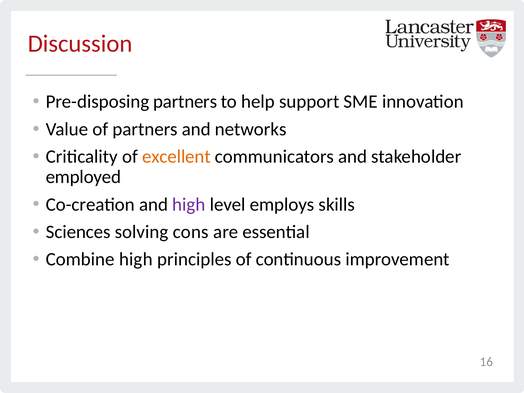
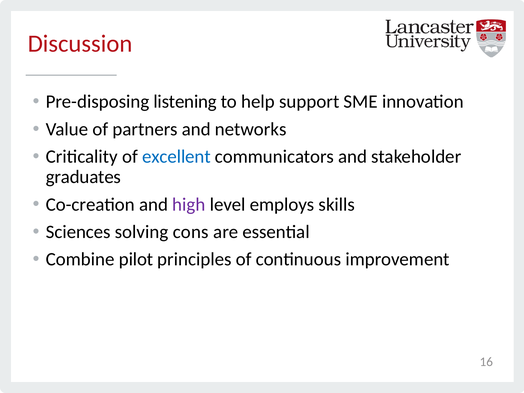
Pre-disposing partners: partners -> listening (185, 102)
excellent colour: orange -> blue (176, 157)
employed: employed -> graduates (83, 177)
Combine high: high -> pilot (136, 259)
